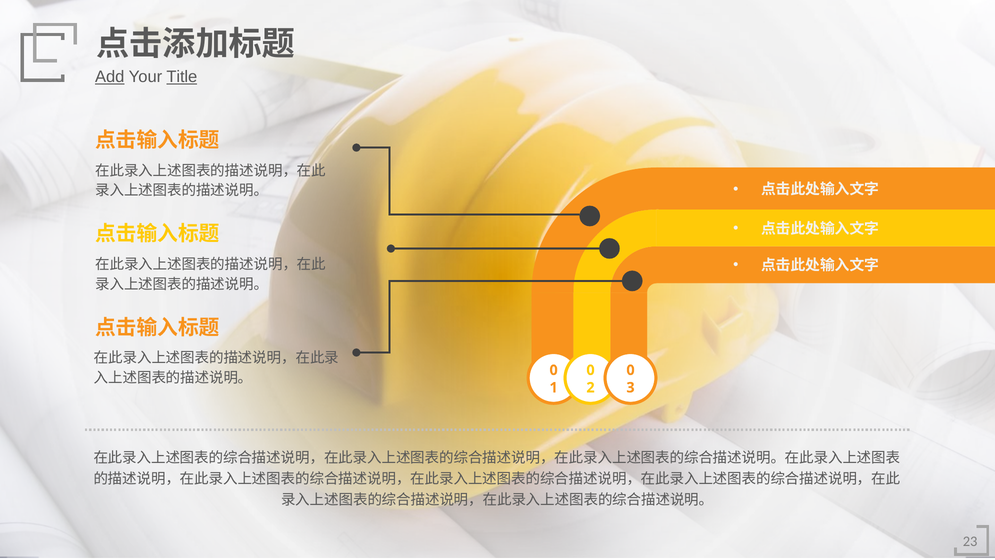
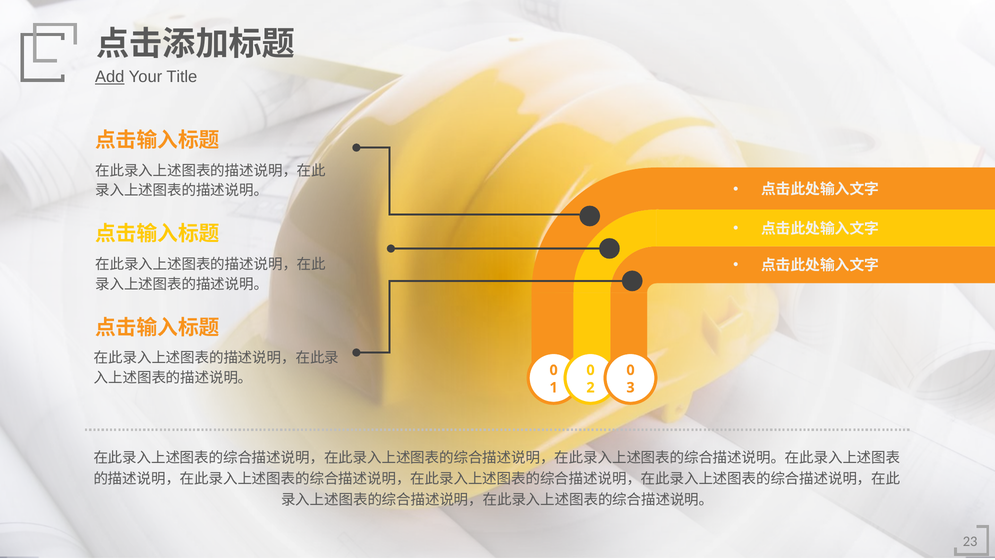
Title underline: present -> none (182, 77)
